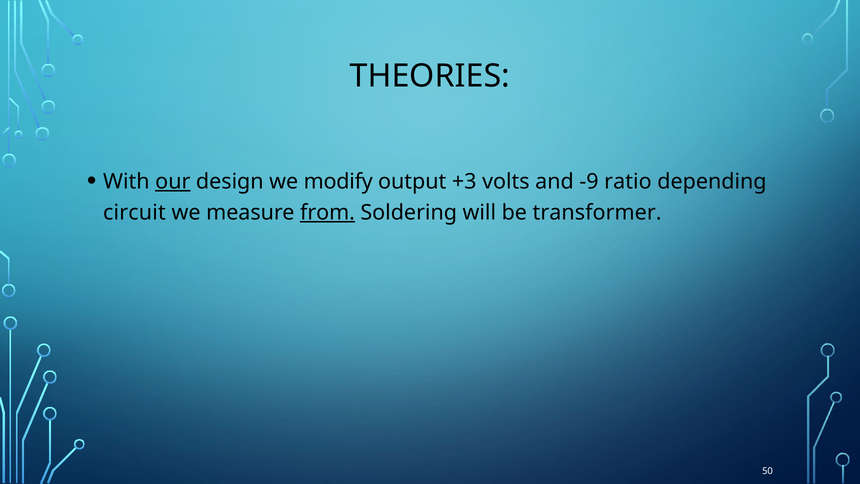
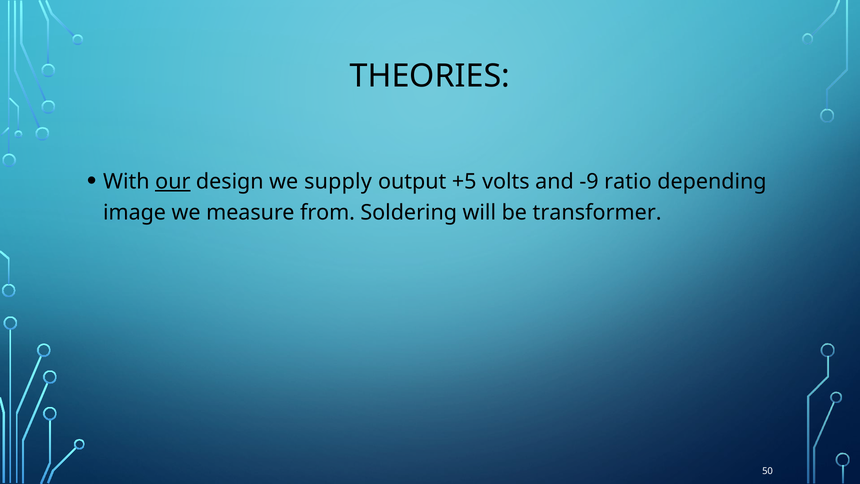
modify: modify -> supply (338, 181)
+3: +3 -> +5 (464, 181)
circuit: circuit -> image (135, 212)
from underline: present -> none (328, 212)
